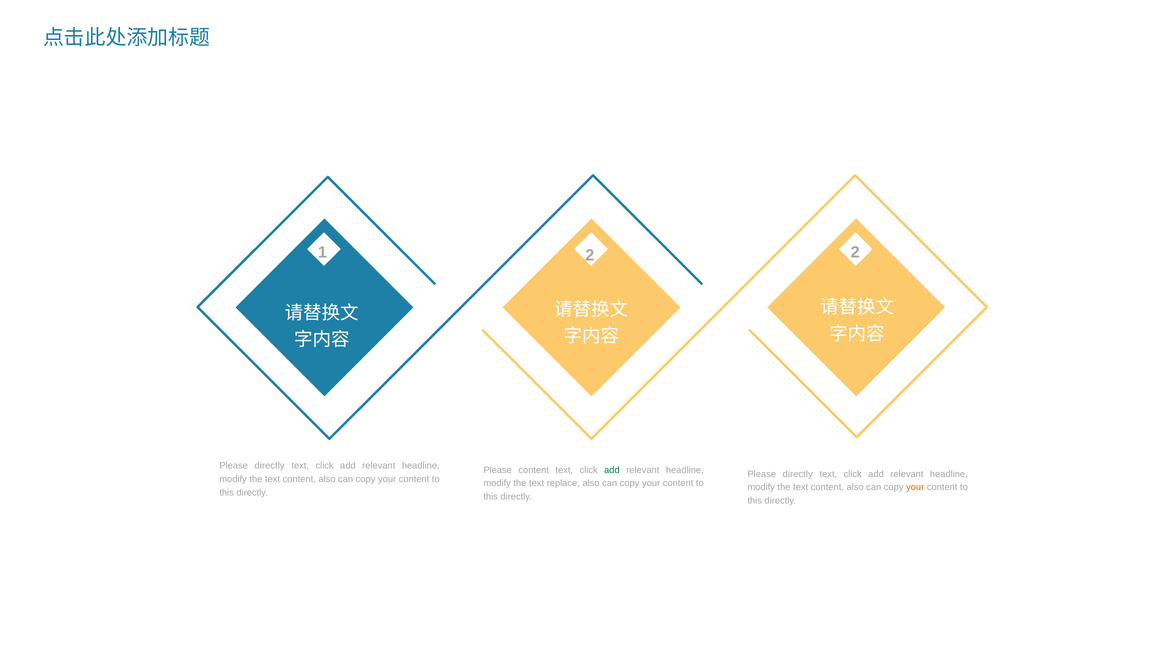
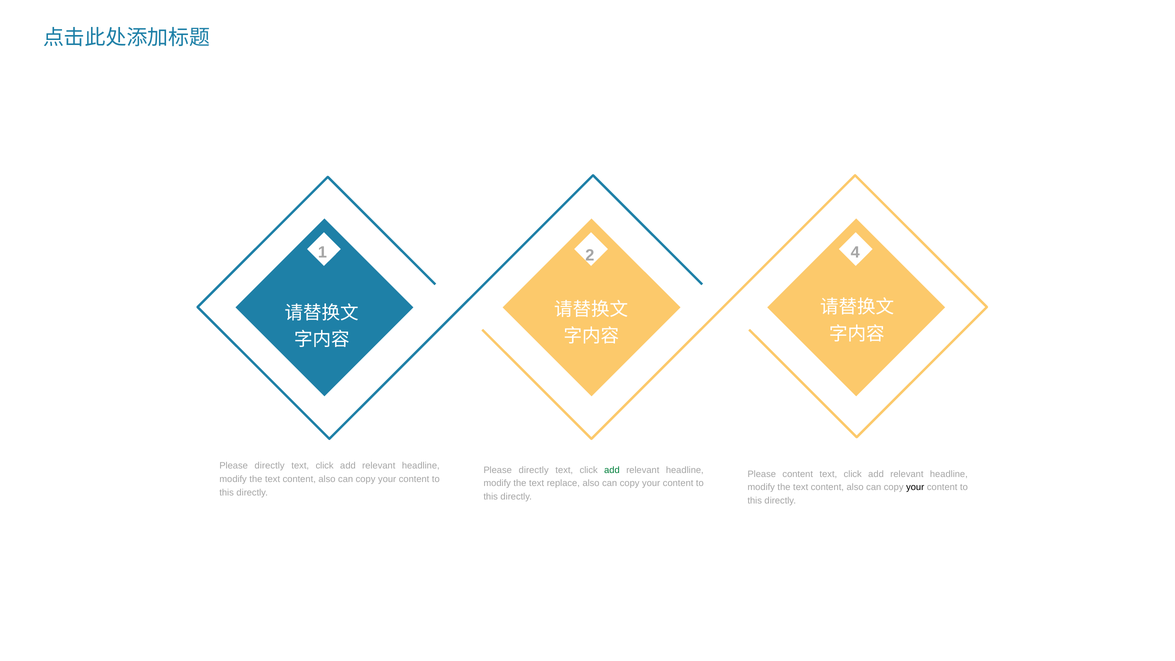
2 2: 2 -> 4 (855, 252)
content: content -> directly (534, 470)
directly: directly -> content (798, 474)
your colour: orange -> black (915, 487)
